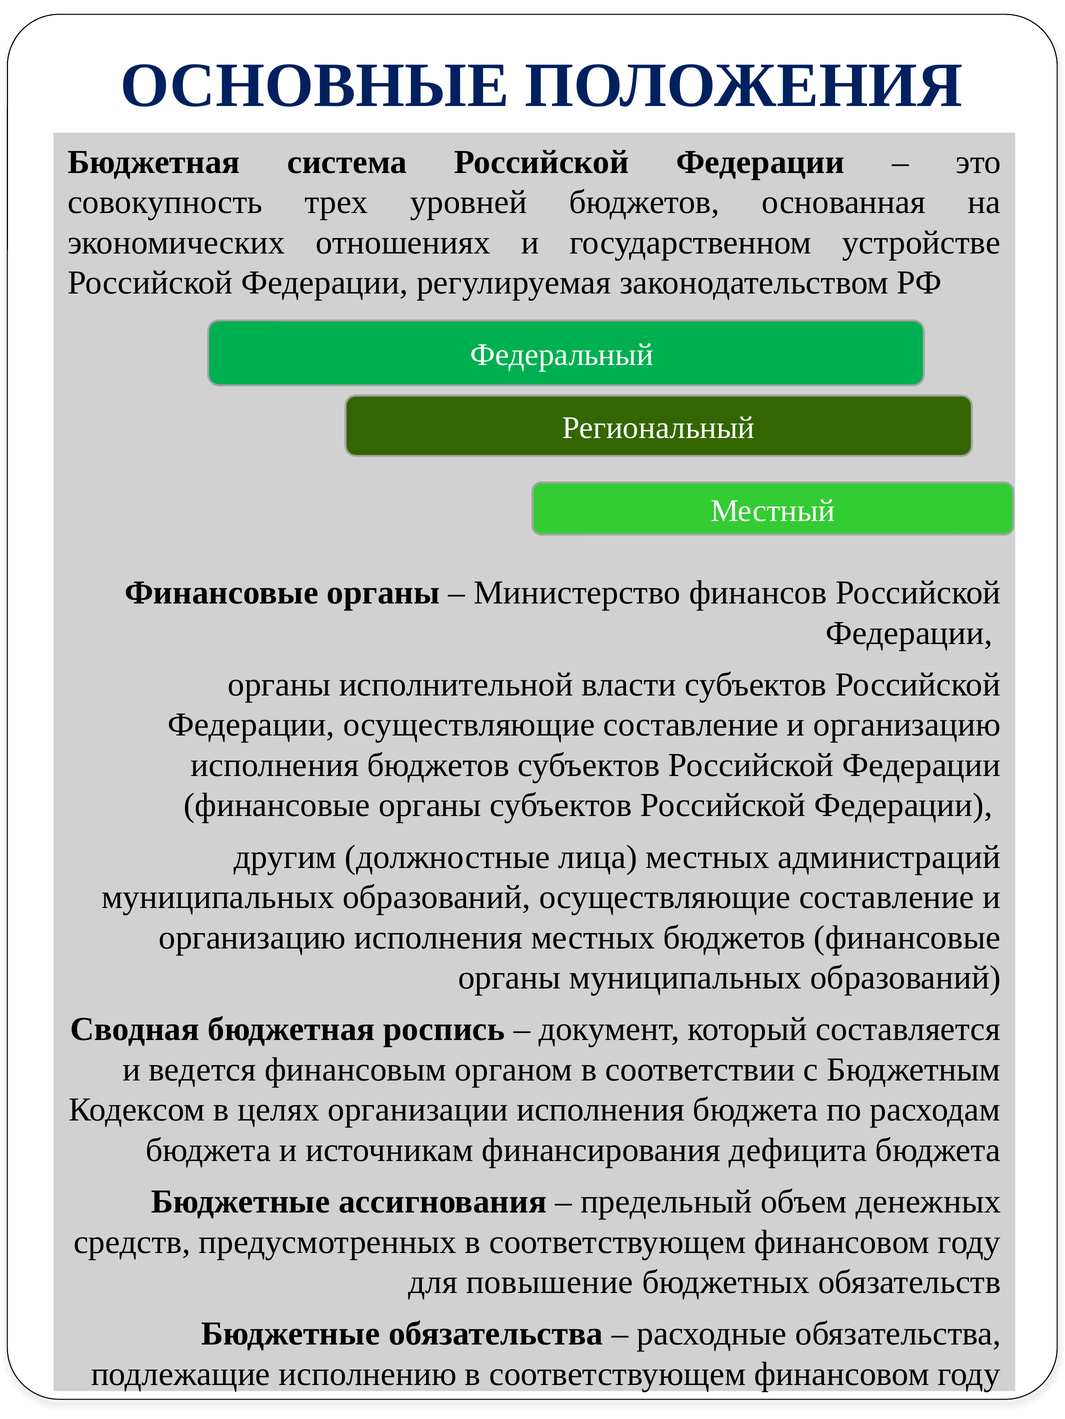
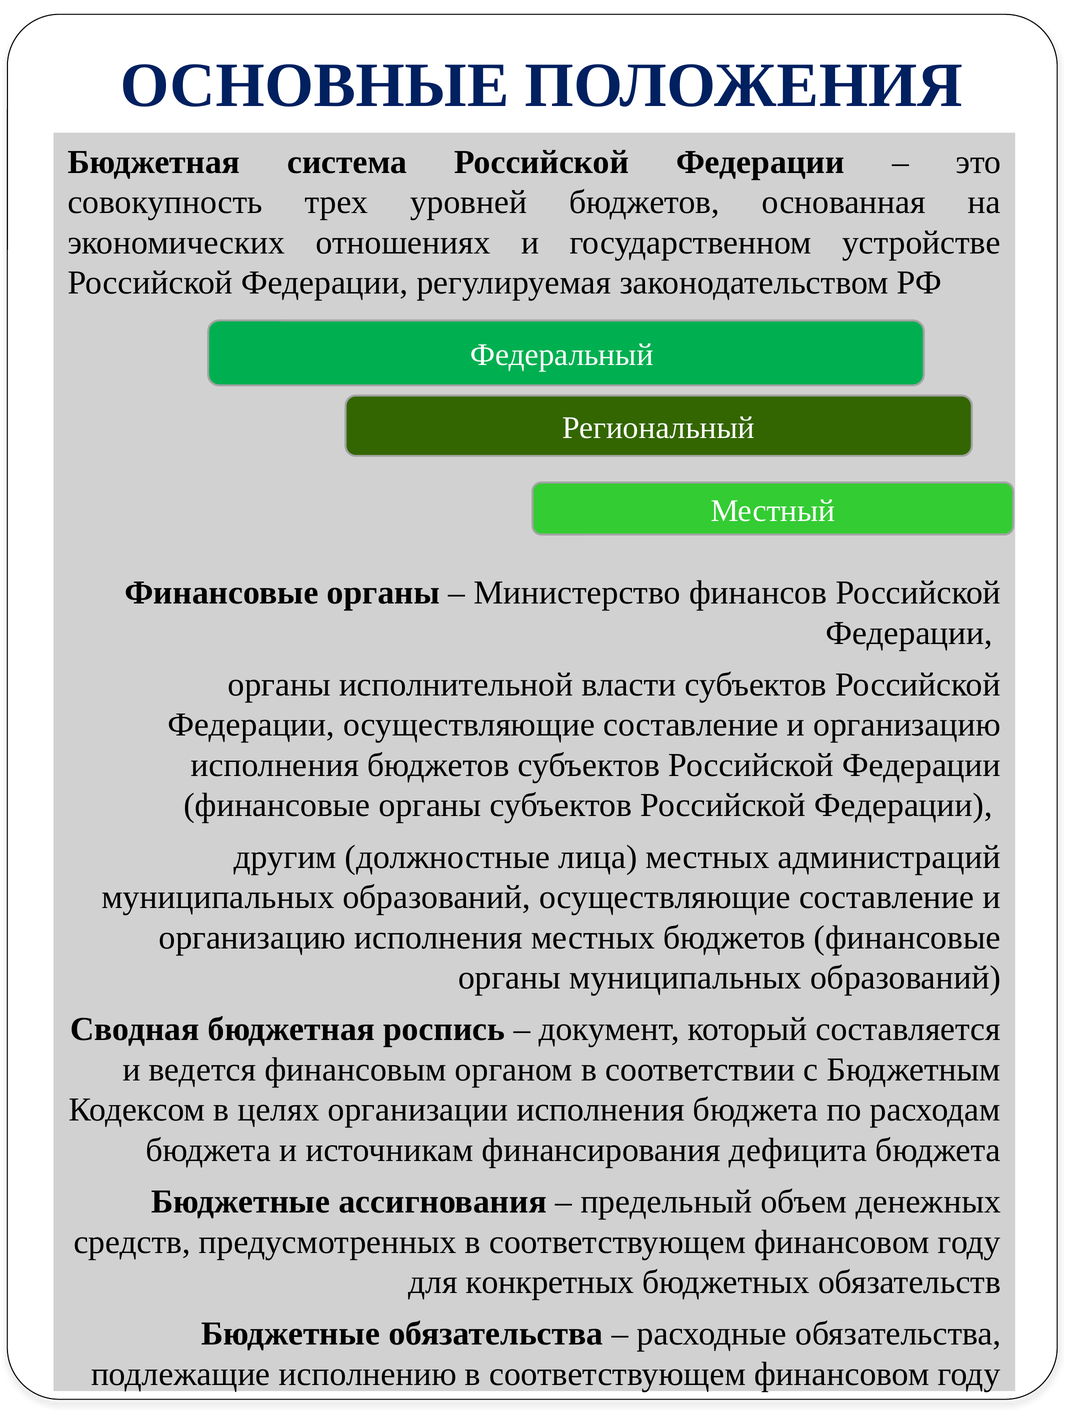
повышение: повышение -> конкретных (550, 1283)
